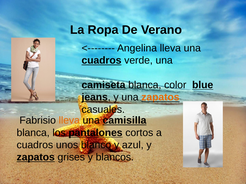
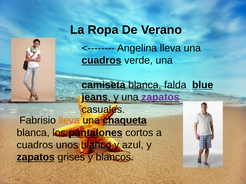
color: color -> falda (175, 85)
zapatos colour: orange -> purple (160, 97)
camisilla: camisilla -> chaqueta (125, 121)
